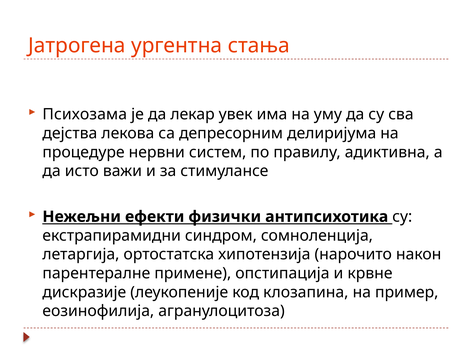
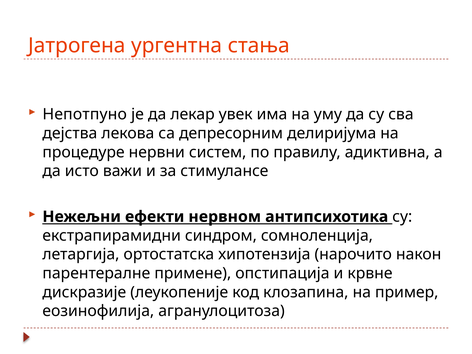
Психозама: Психозама -> Непотпуно (85, 114)
физички: физички -> нервном (225, 217)
